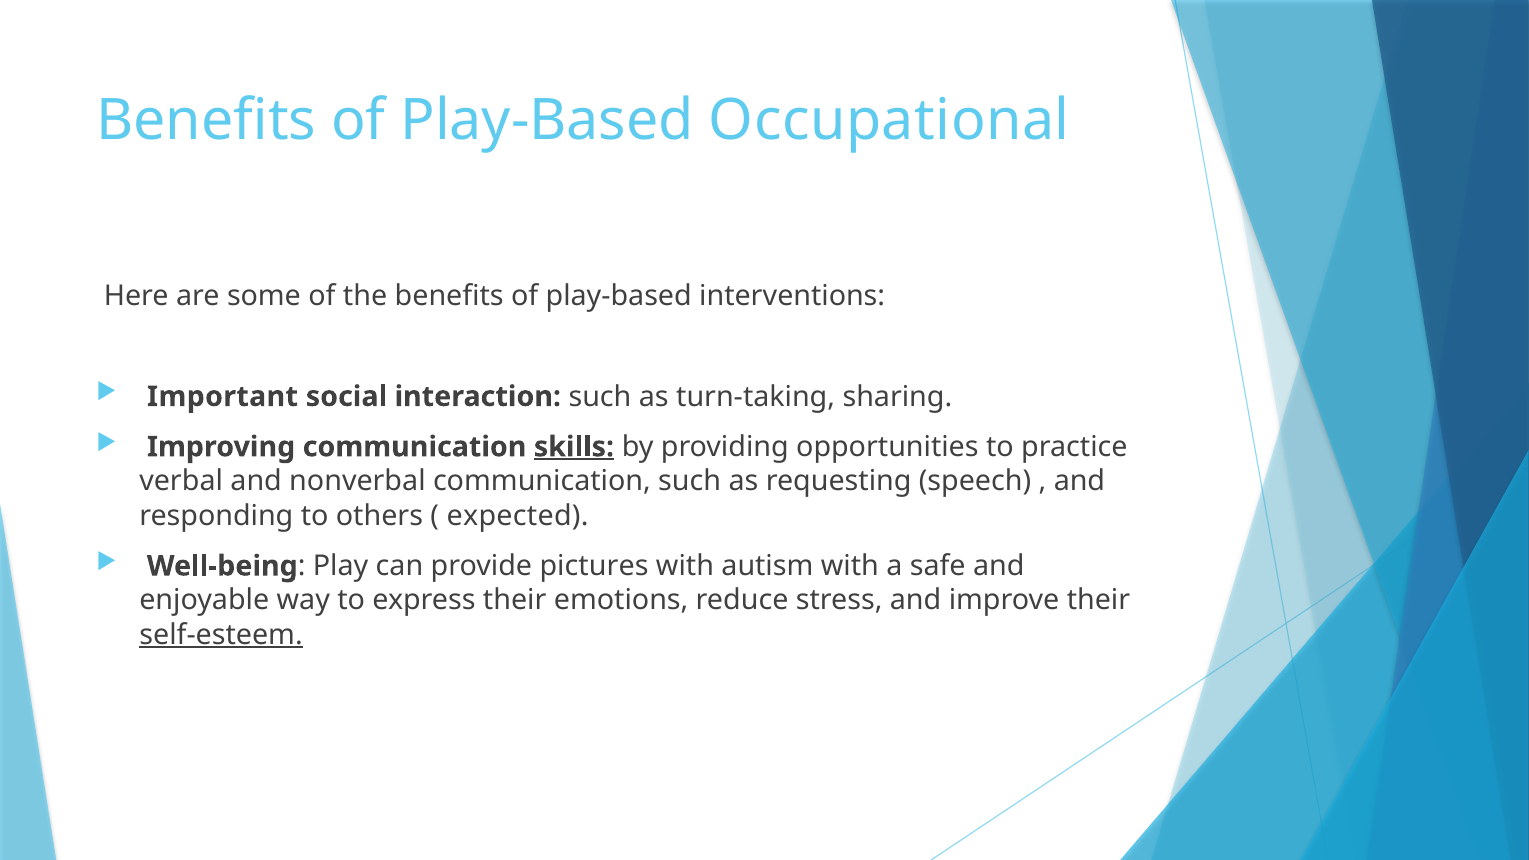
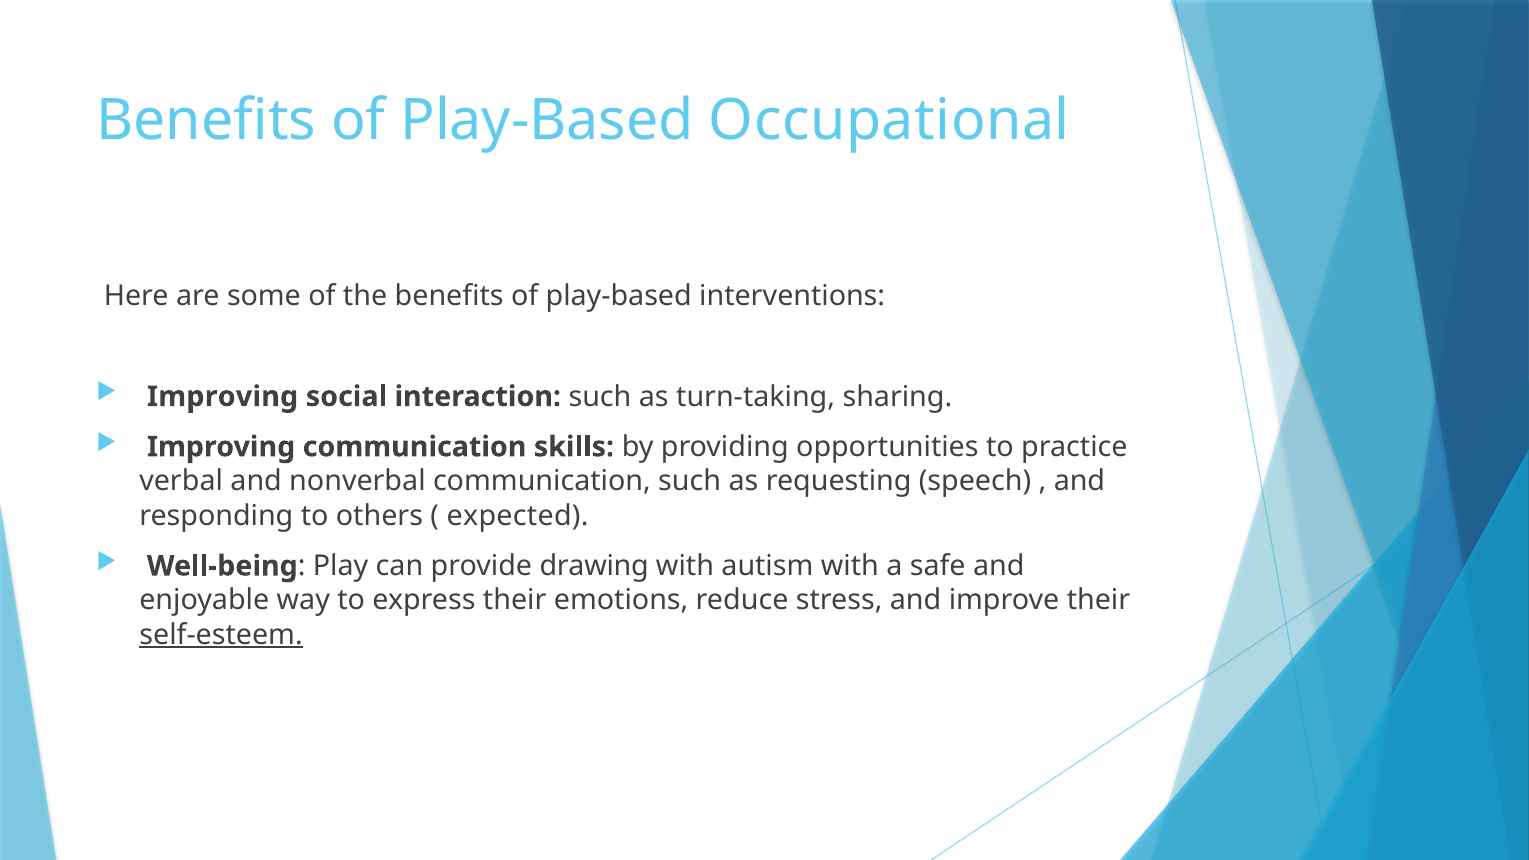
Important: Important -> Improving (222, 397)
skills underline: present -> none (574, 447)
pictures: pictures -> drawing (594, 566)
